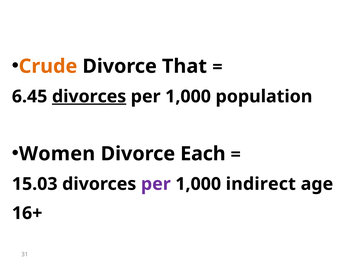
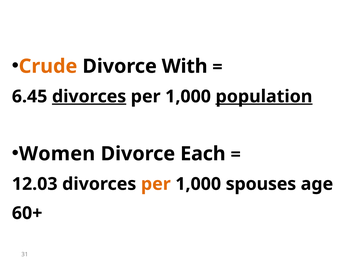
That: That -> With (185, 66)
population underline: none -> present (264, 96)
15.03: 15.03 -> 12.03 (35, 184)
per colour: purple -> orange (156, 184)
indirect: indirect -> spouses (261, 184)
16+: 16+ -> 60+ (27, 213)
